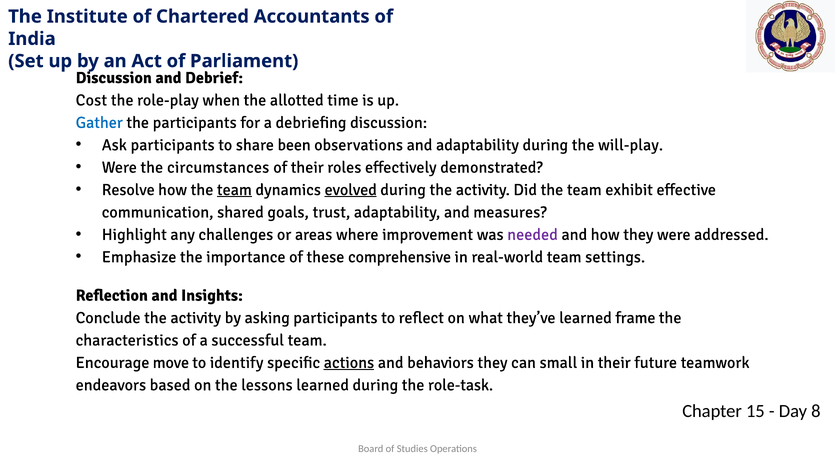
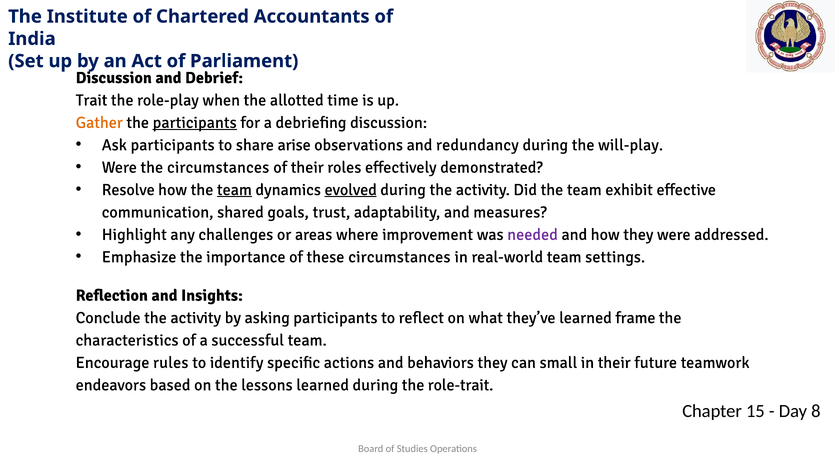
Cost: Cost -> Trait (92, 100)
Gather colour: blue -> orange (99, 122)
participants underline: none -> present (195, 122)
been: been -> arise (294, 145)
and adaptability: adaptability -> redundancy (477, 145)
these comprehensive: comprehensive -> circumstances (399, 257)
move: move -> rules (171, 362)
actions underline: present -> none (349, 362)
role-task: role-task -> role-trait (461, 385)
